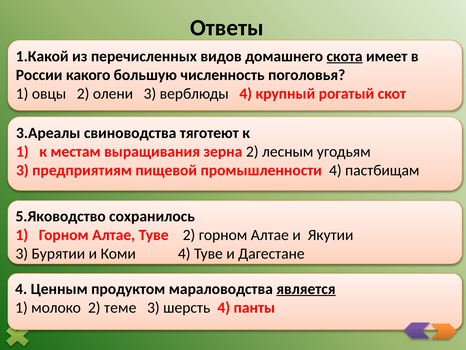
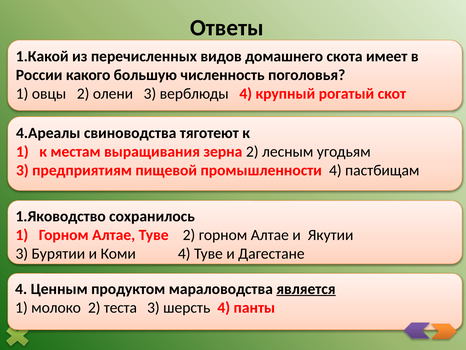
скота underline: present -> none (345, 56)
3.Ареалы: 3.Ареалы -> 4.Ареалы (48, 133)
5.Яководство: 5.Яководство -> 1.Яководство (61, 216)
теме: теме -> теста (120, 307)
